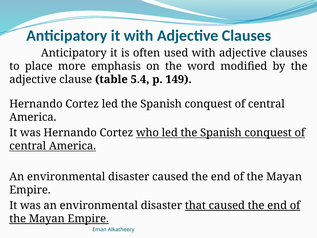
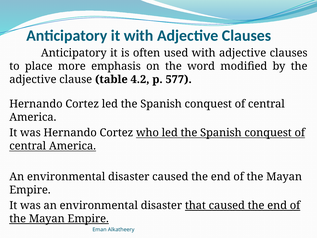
5.4: 5.4 -> 4.2 (140, 79)
149: 149 -> 577 (179, 79)
